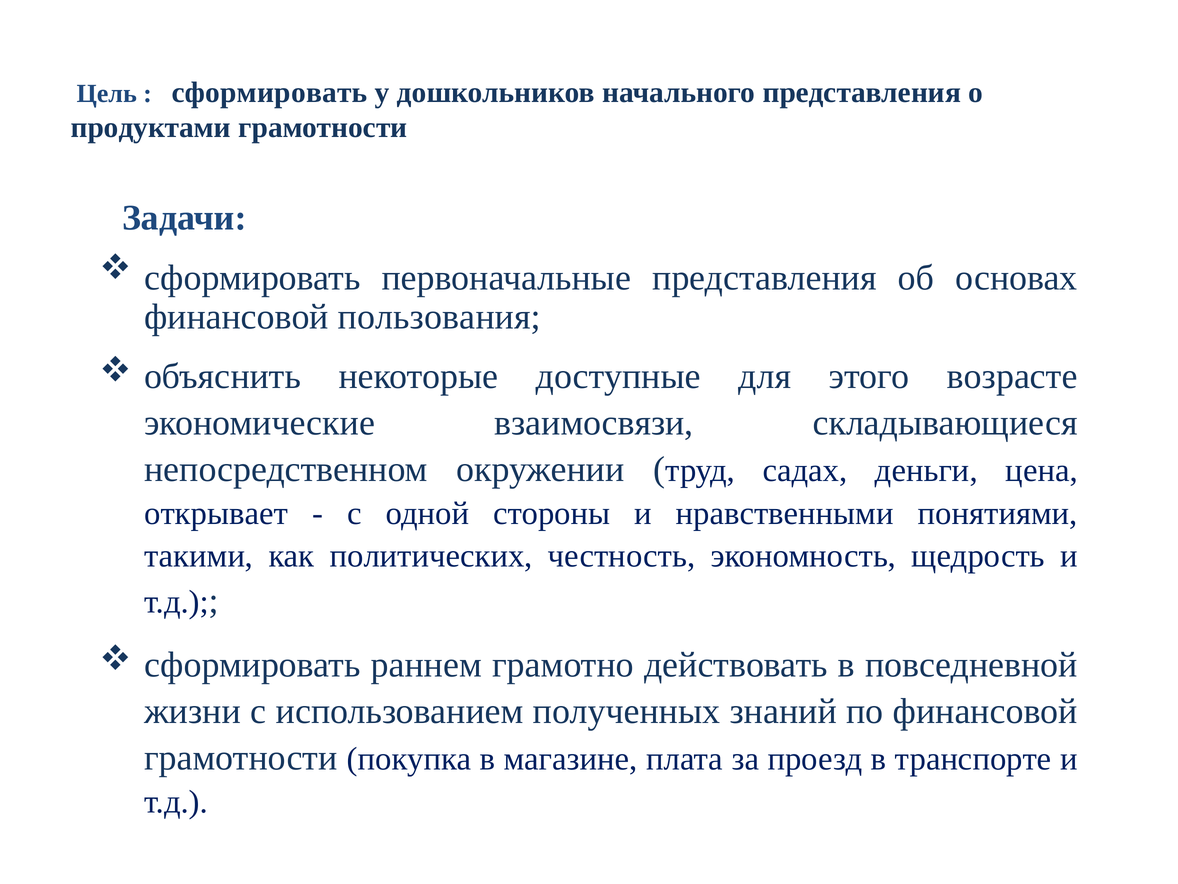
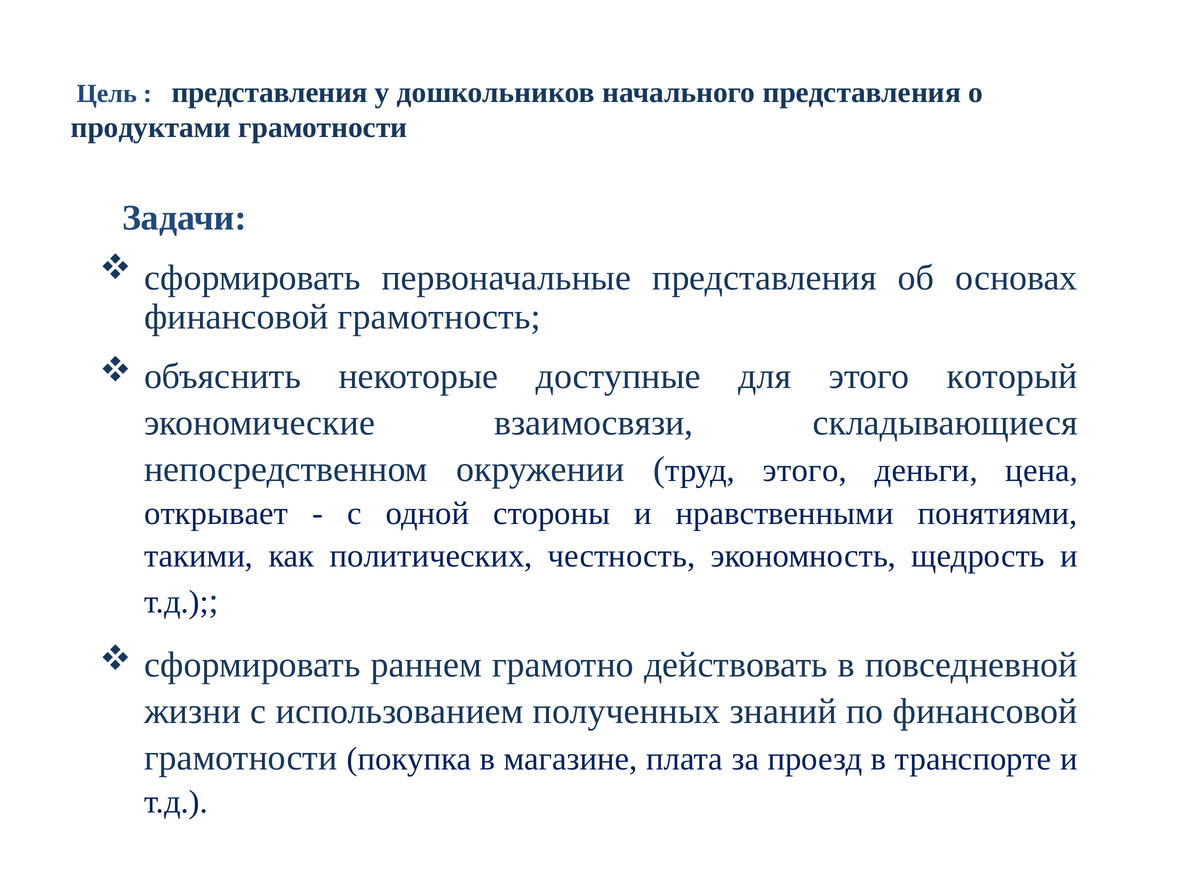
сформировать: сформировать -> представления (270, 92)
пользования: пользования -> грамотность (439, 317)
возрасте: возрасте -> который (1012, 376)
труд садах: садах -> этого (805, 470)
